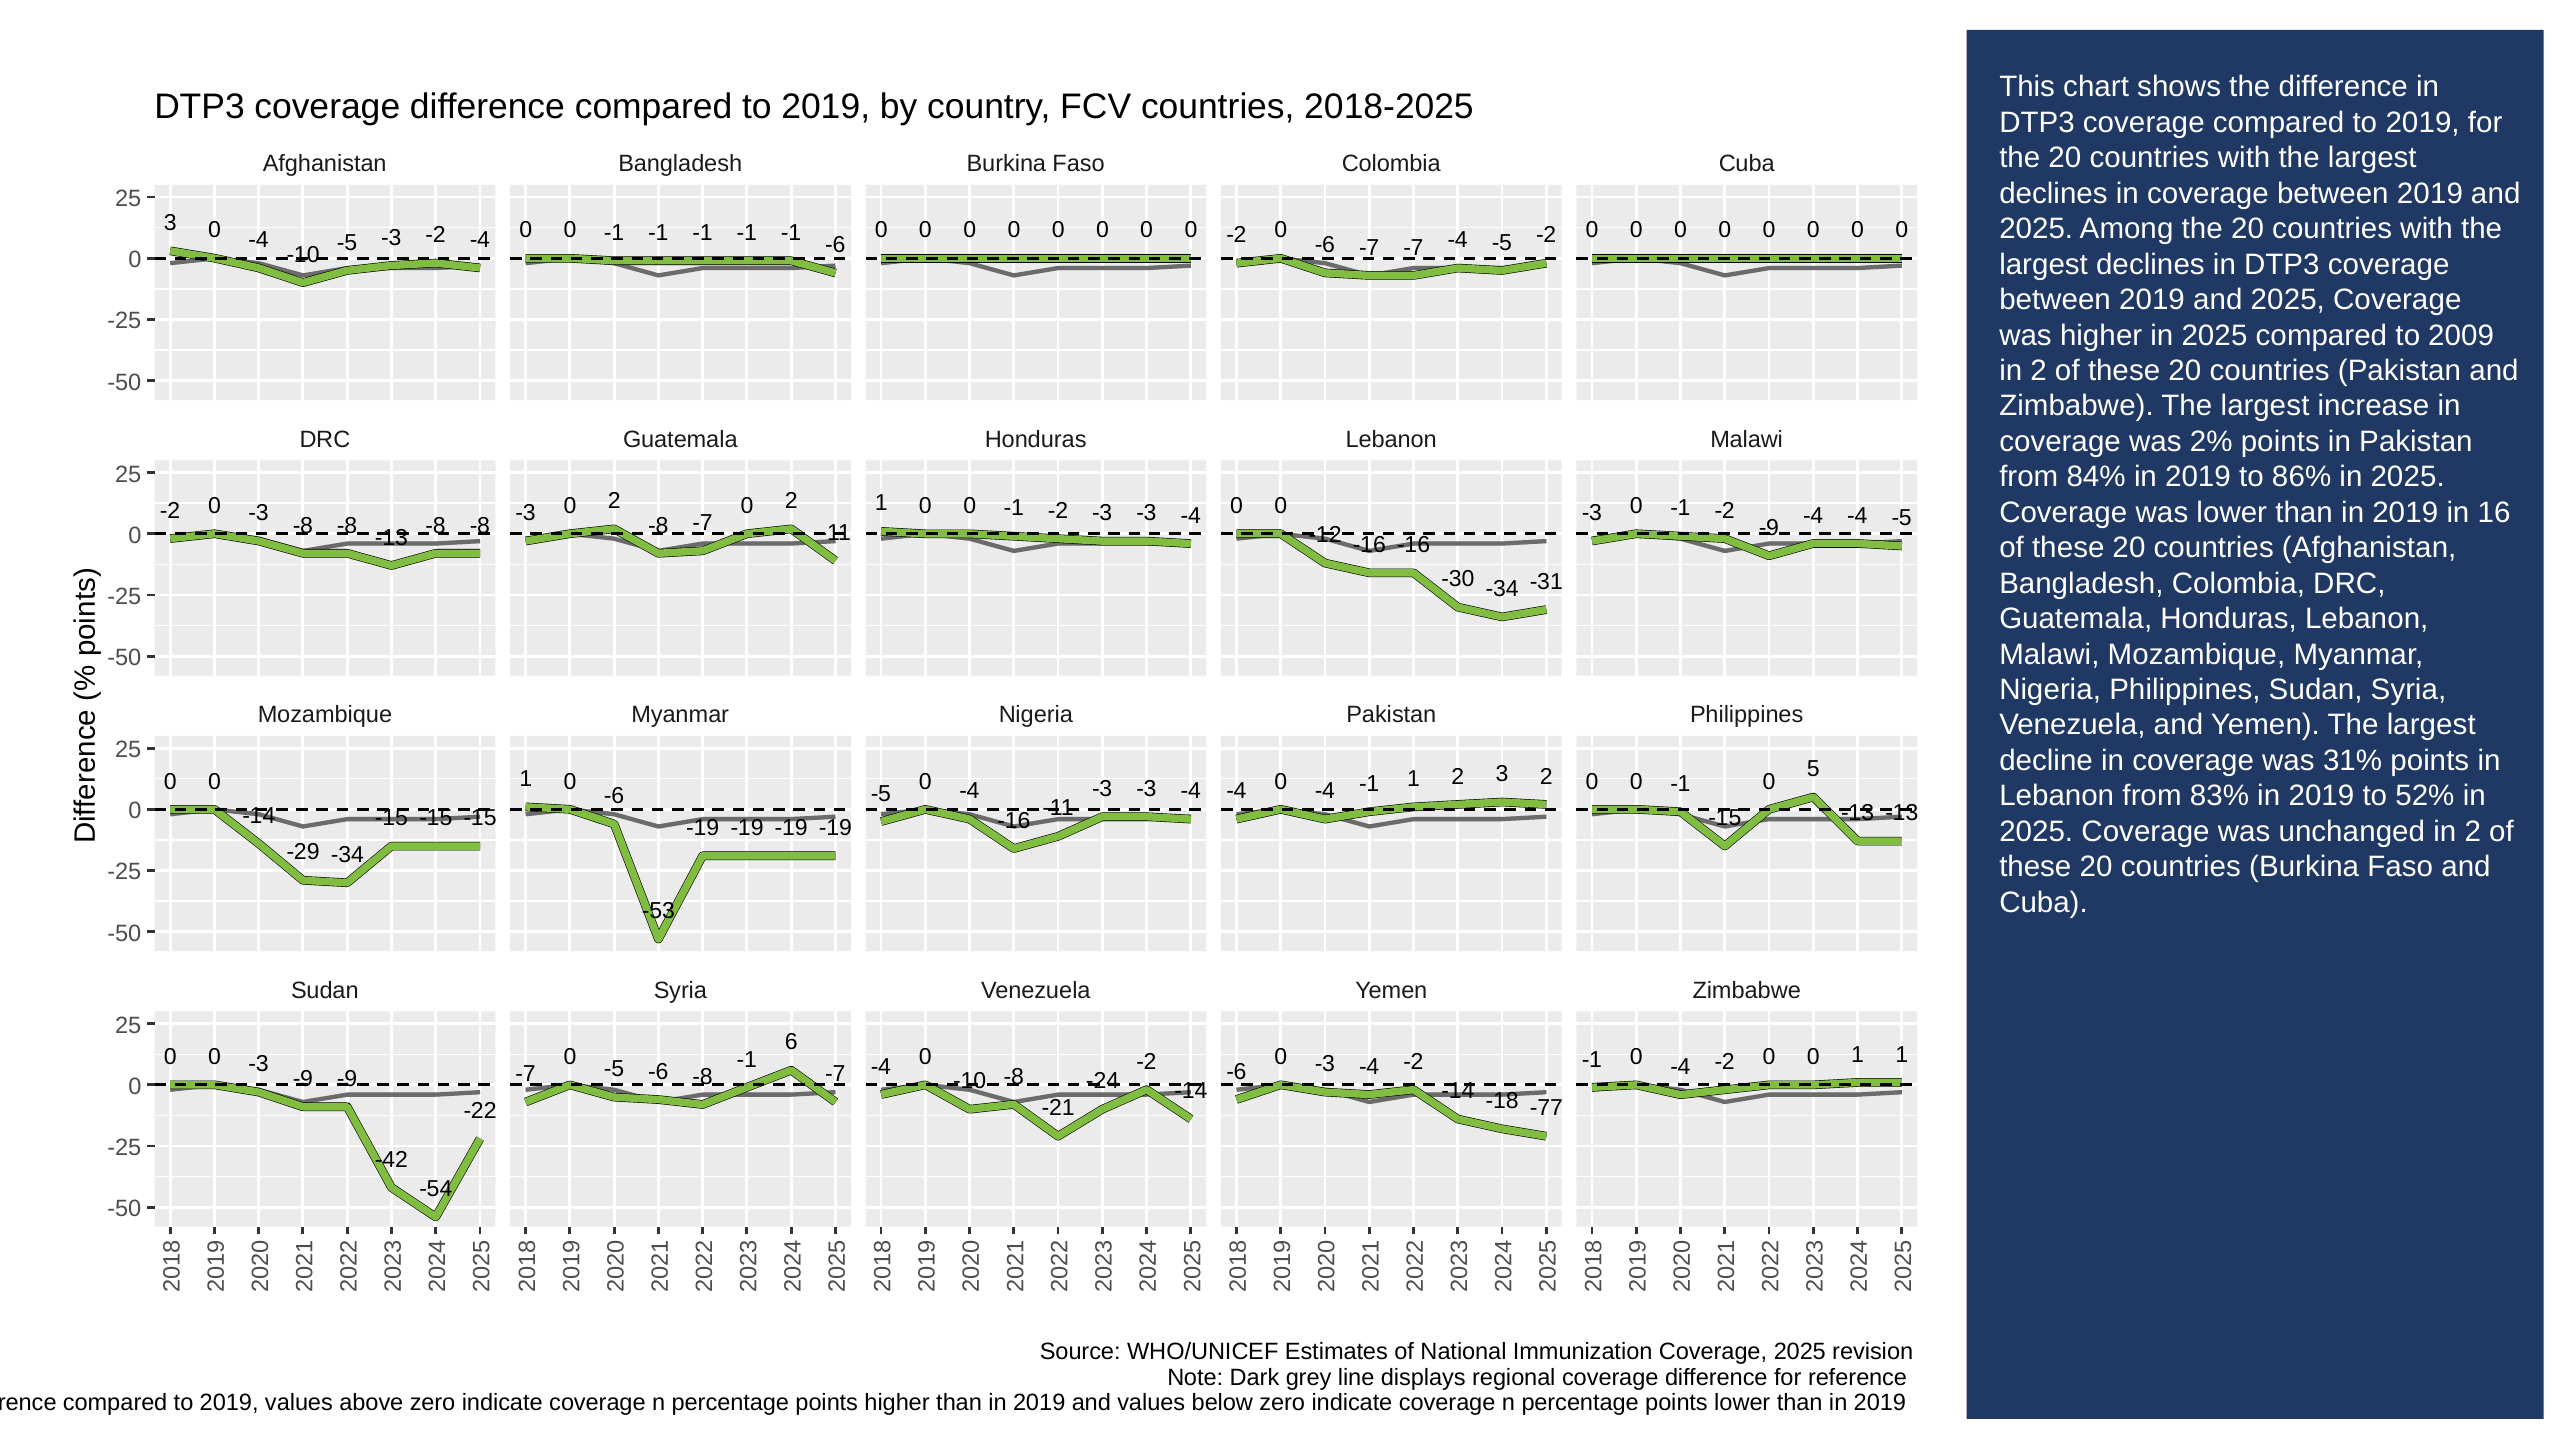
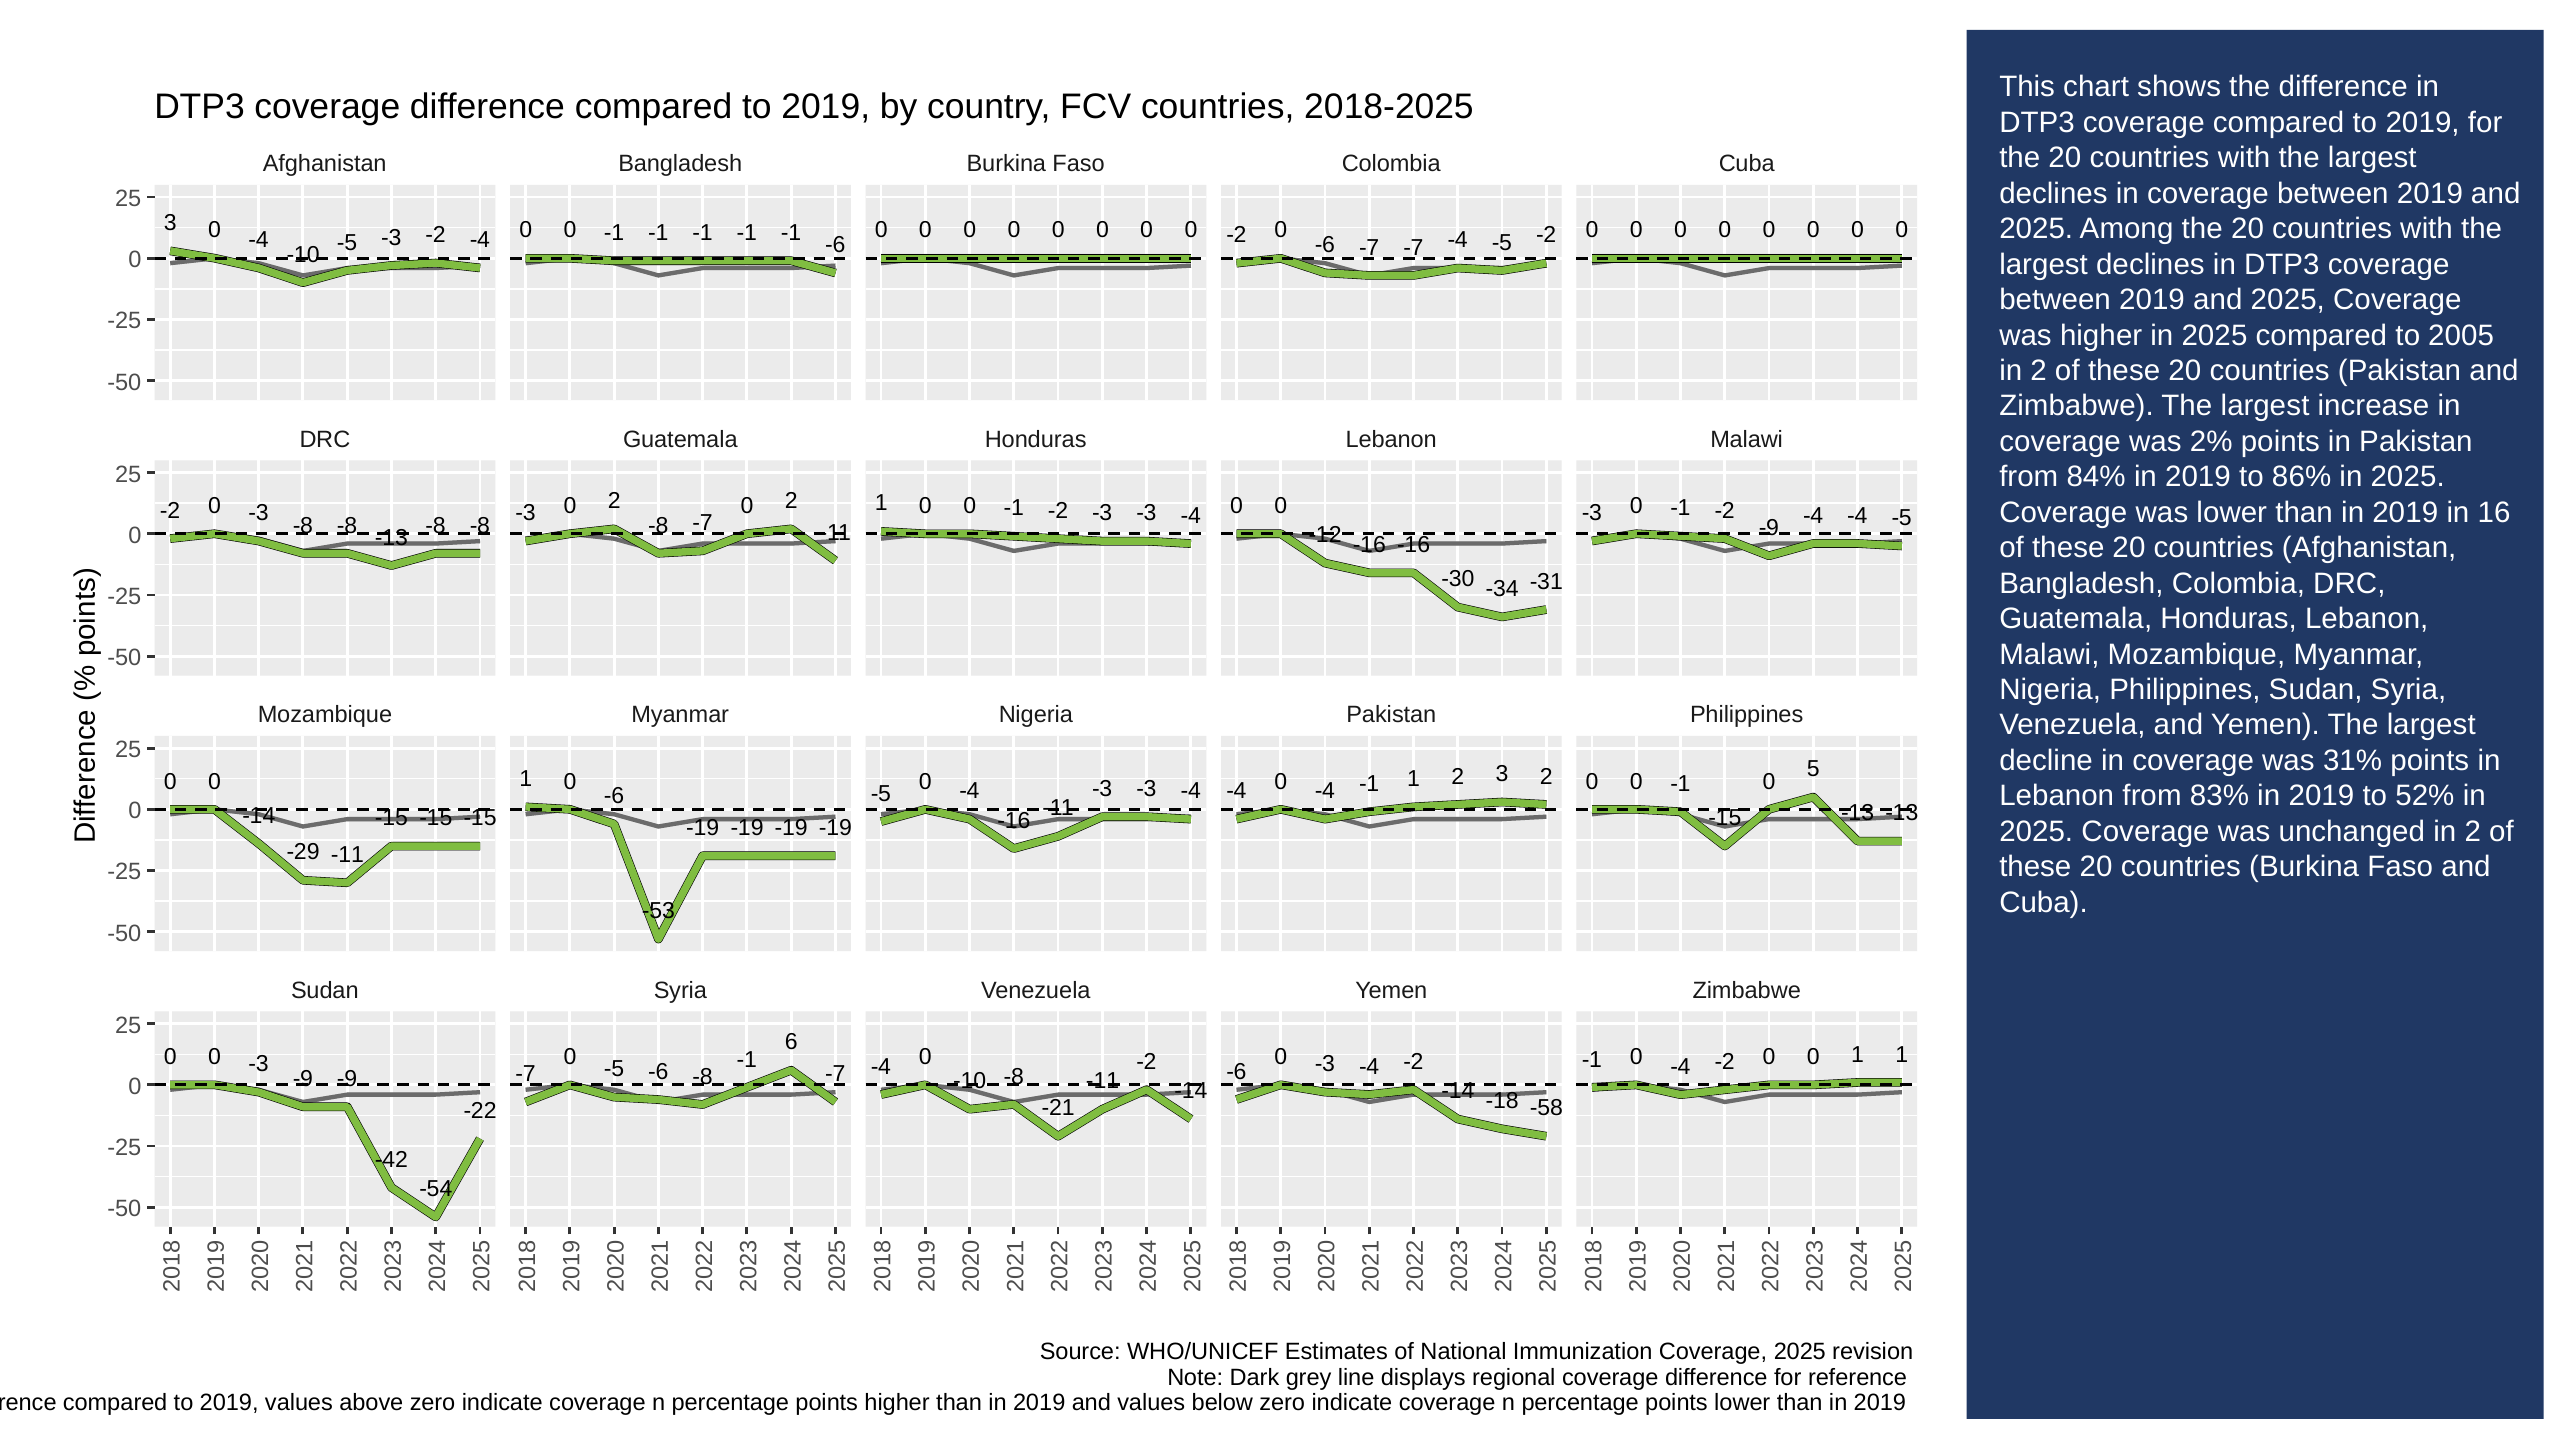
2009: 2009 -> 2005 (2461, 335)
-29 -34: -34 -> -11 (347, 855)
-24: -24 -> -11 (1103, 1081)
-77: -77 -> -58 (1546, 1108)
